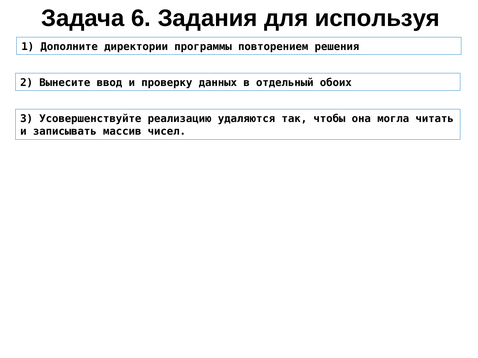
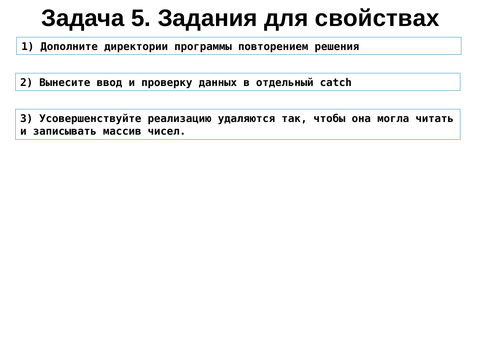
6: 6 -> 5 (141, 18)
используя: используя -> свойствах (377, 18)
обоих: обоих -> catch (336, 83)
